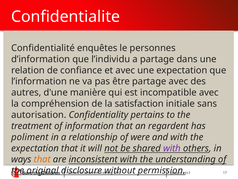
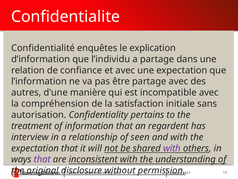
personnes: personnes -> explication (153, 48)
poliment: poliment -> interview (30, 137)
were: were -> seen (140, 137)
that colour: orange -> purple (42, 159)
